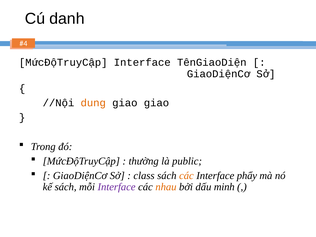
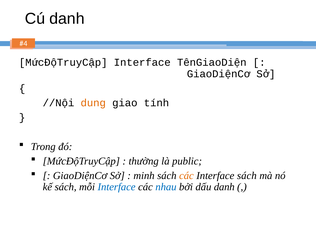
giao giao: giao -> tính (156, 103)
class: class -> minh (144, 176)
Interface phẩy: phẩy -> sách (247, 176)
Interface colour: purple -> blue (117, 187)
nhau colour: orange -> blue (166, 187)
dấu minh: minh -> danh (224, 187)
